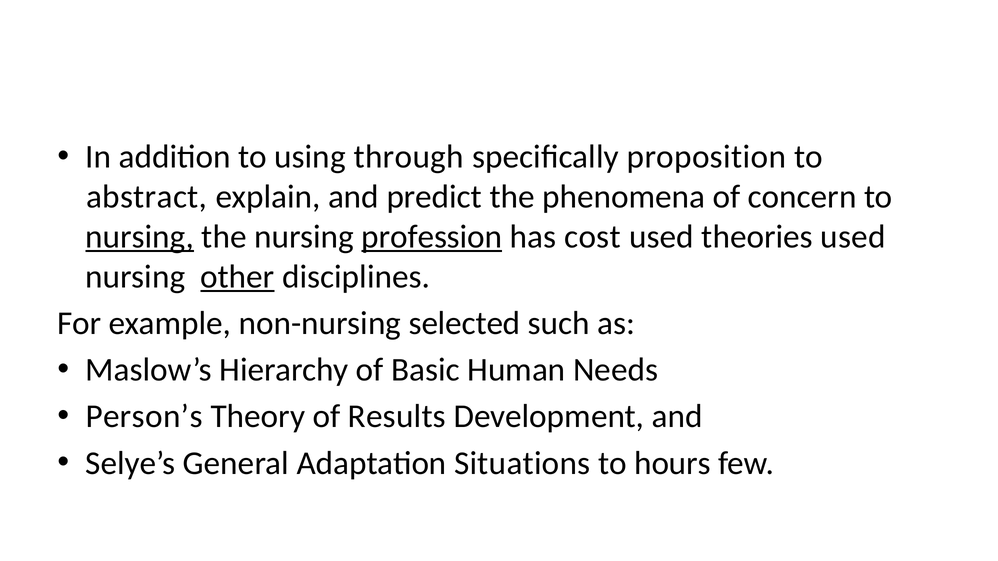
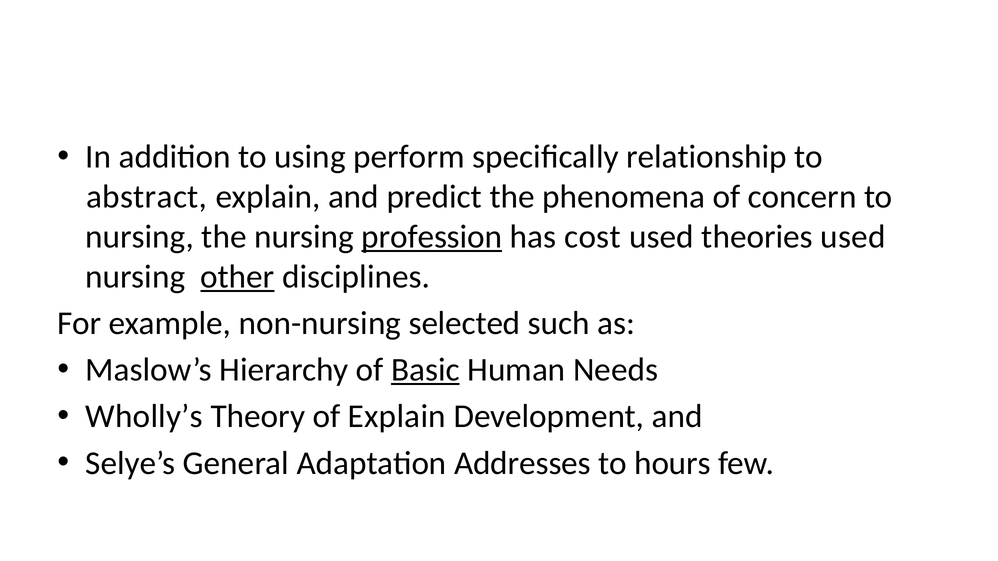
through: through -> perform (409, 157)
proposition: proposition -> relationship (707, 157)
nursing underline: present -> none (140, 237)
Basic underline: none -> present (425, 370)
Person’s: Person’s -> Wholly’s (144, 417)
of Results: Results -> Explain (397, 417)
Situations: Situations -> Addresses (522, 463)
